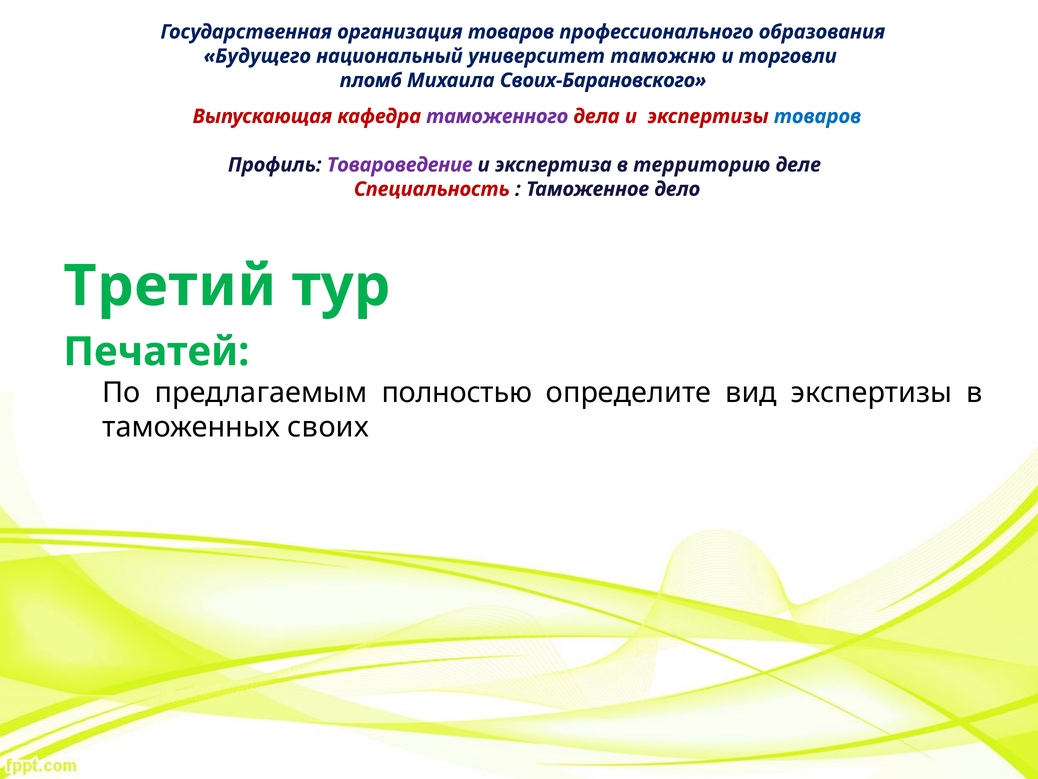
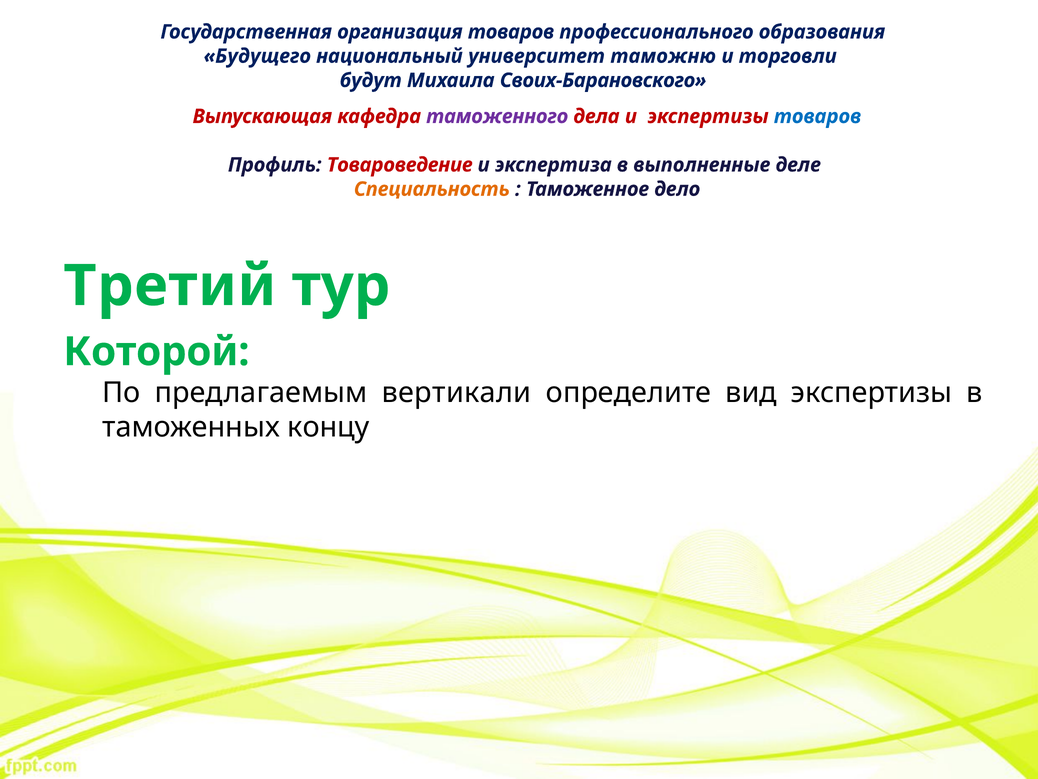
пломб: пломб -> будут (371, 80)
Товароведение colour: purple -> red (400, 165)
территорию: территорию -> выполненные (702, 165)
Специальность colour: red -> orange (432, 189)
Печатей: Печатей -> Которой (156, 352)
полностью: полностью -> вертикали (457, 392)
своих: своих -> концу (328, 427)
